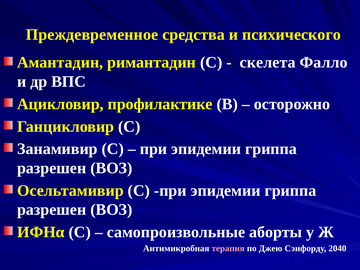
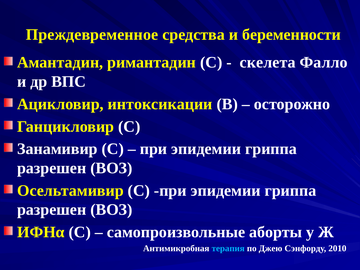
психического: психического -> беременности (291, 35)
профилактике: профилактике -> интоксикации (160, 104)
терапия colour: pink -> light blue (228, 248)
2040: 2040 -> 2010 (337, 248)
